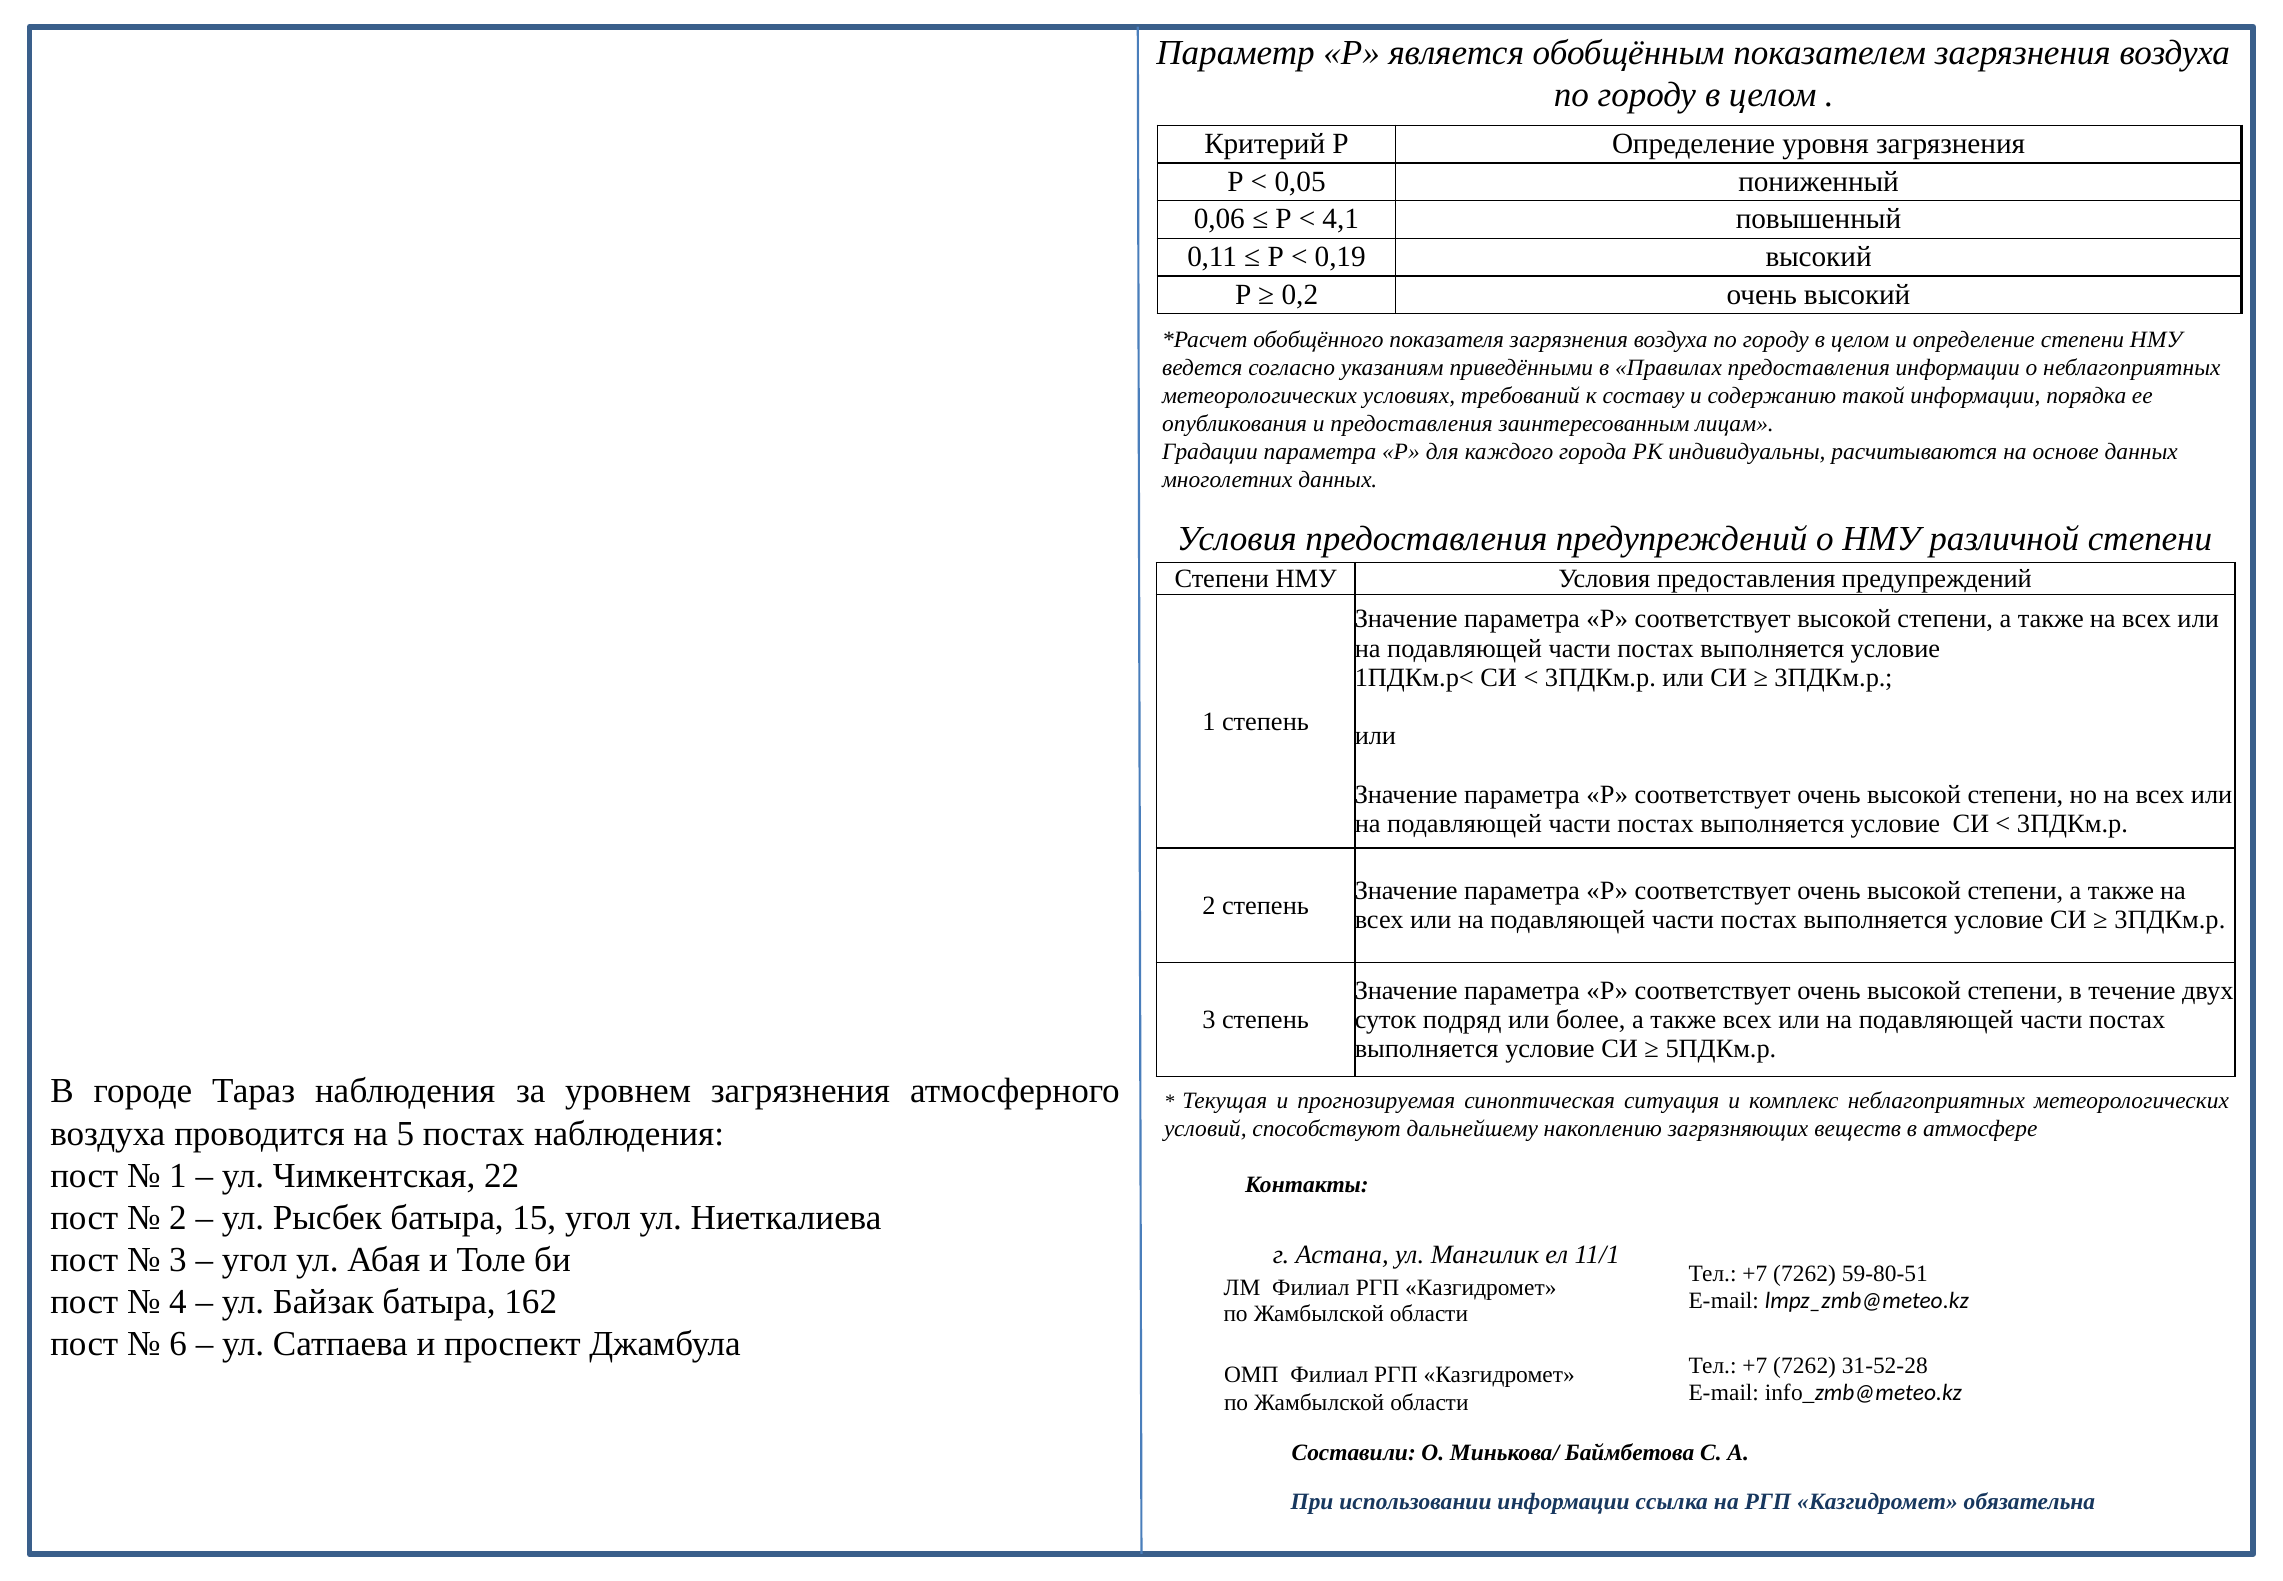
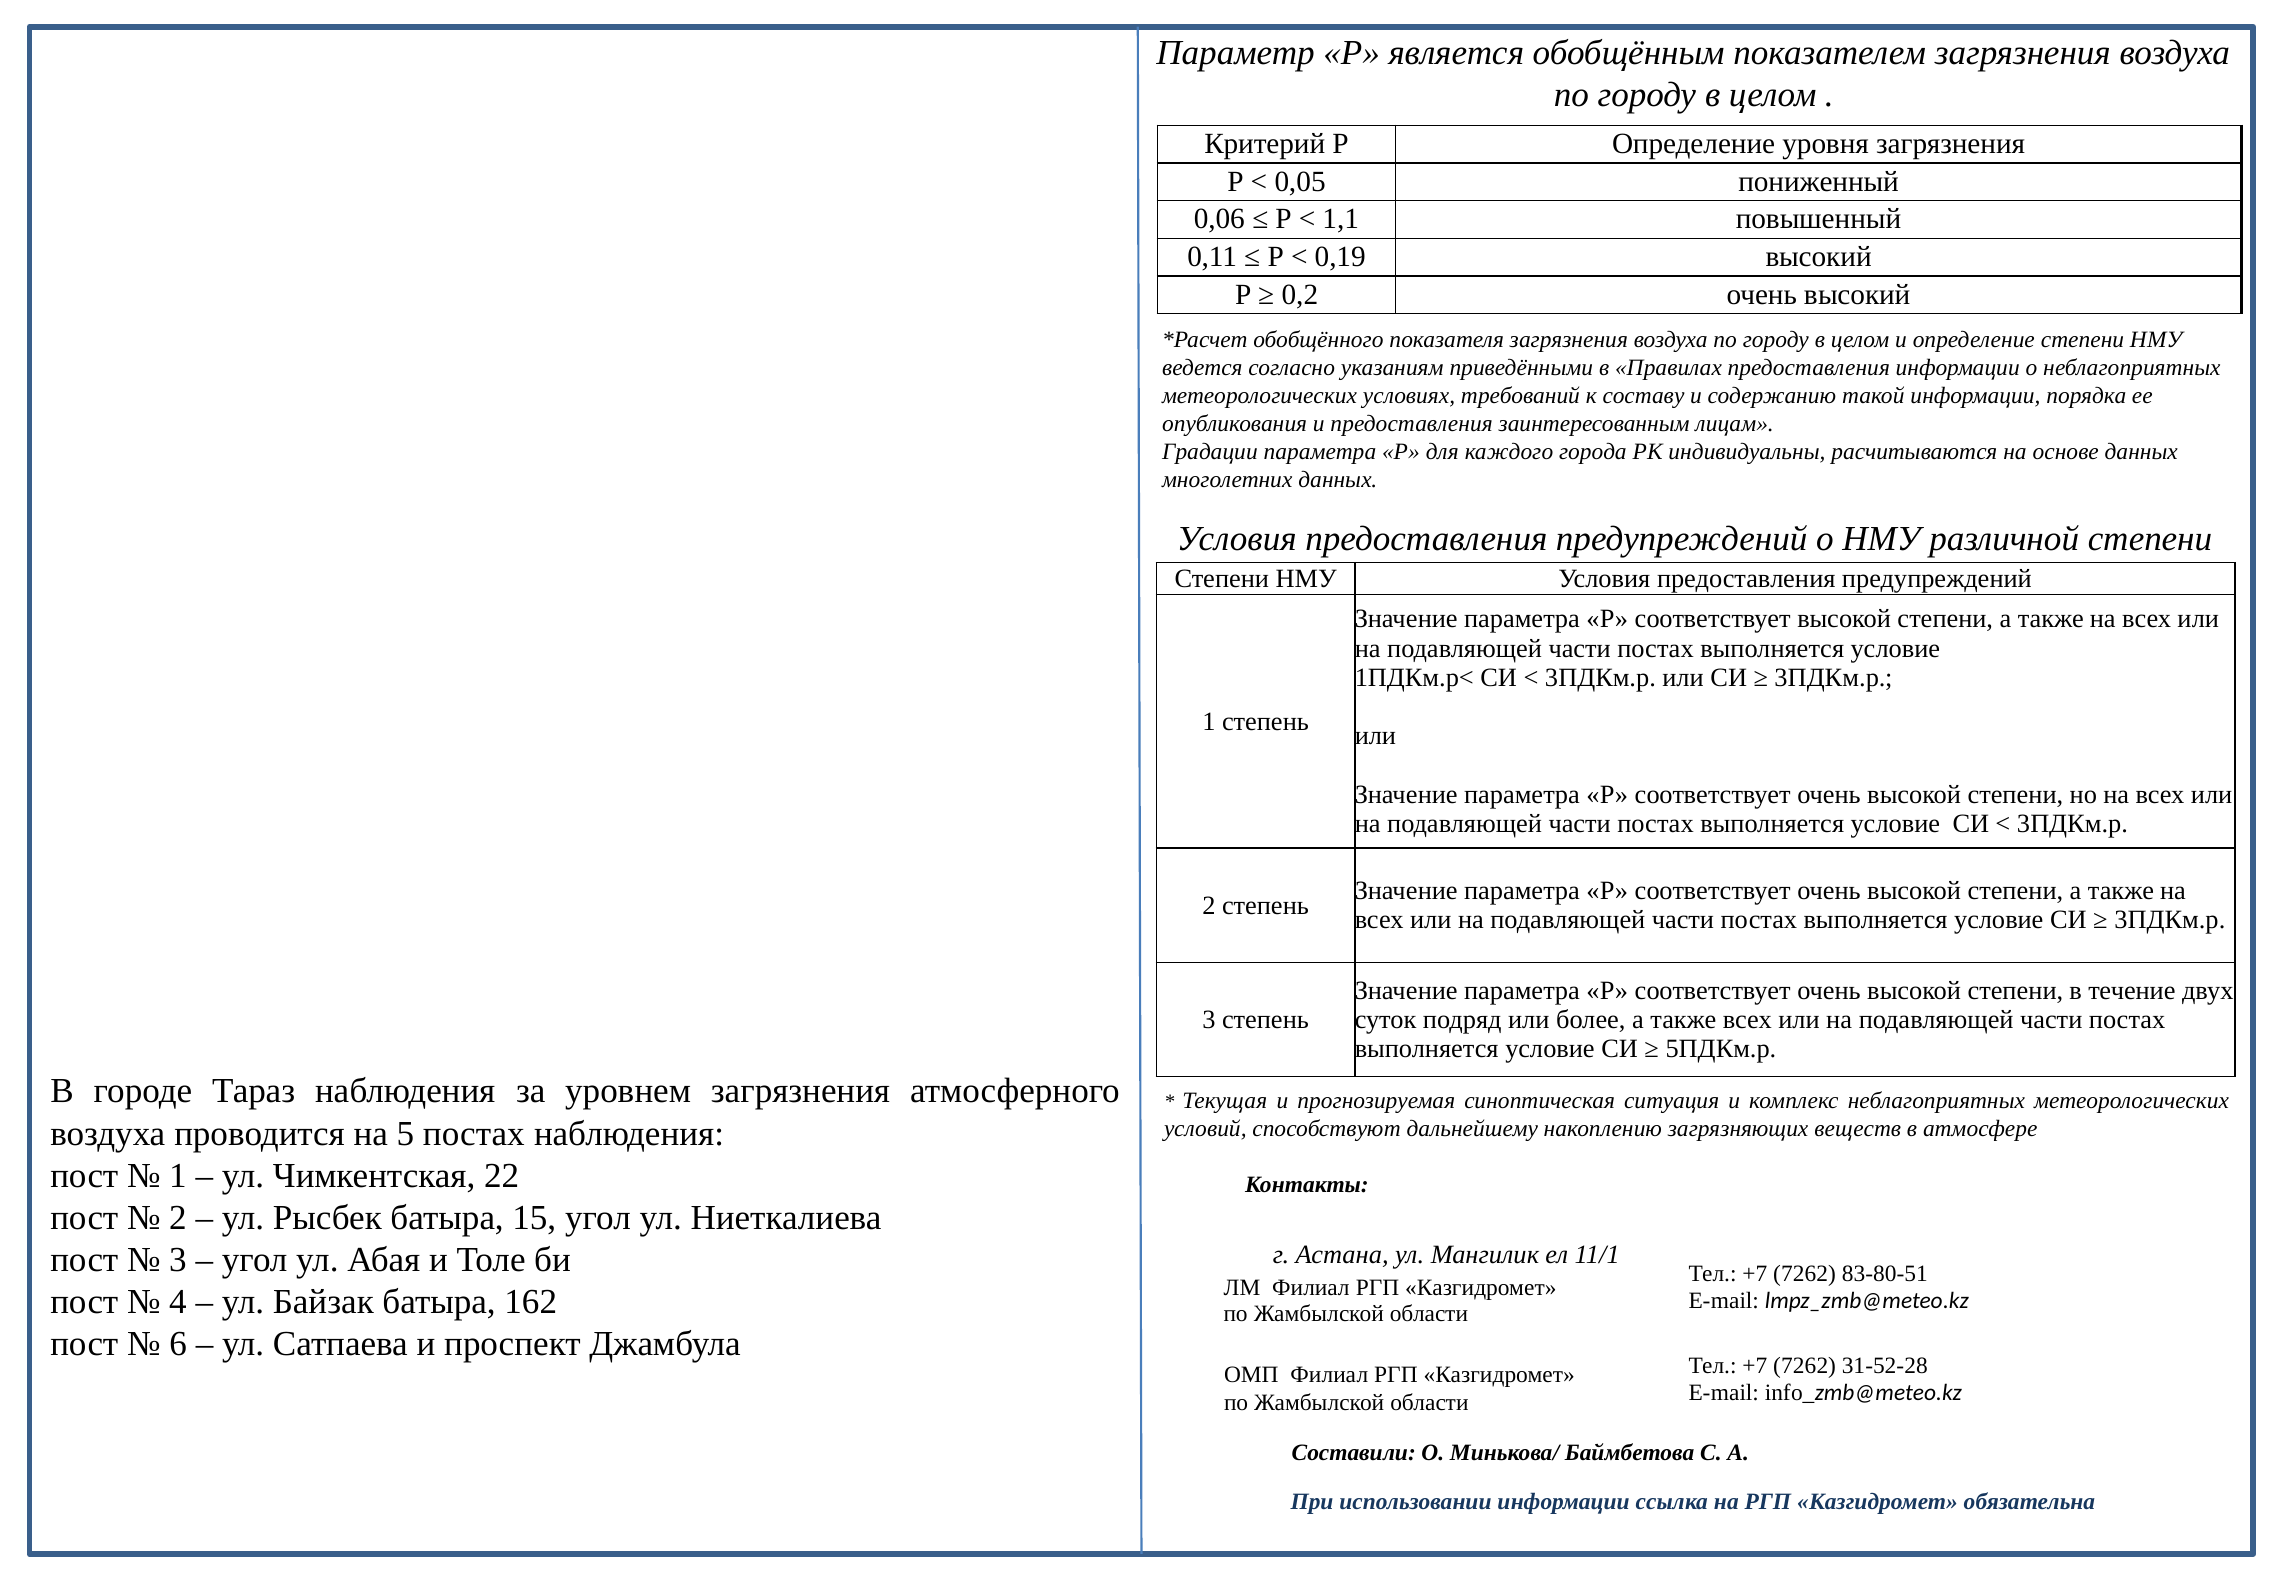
4,1: 4,1 -> 1,1 (1341, 219)
59-80-51: 59-80-51 -> 83-80-51 (1885, 1273)
